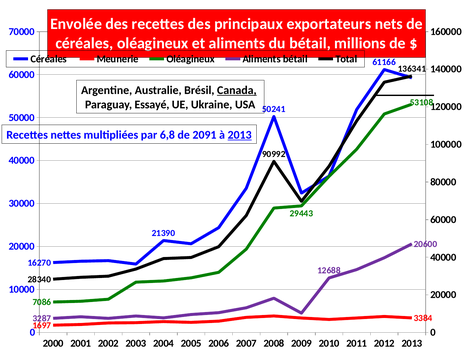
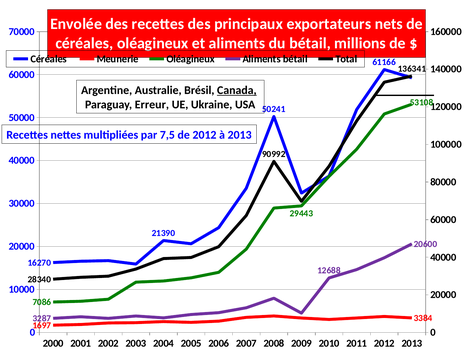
Essayé: Essayé -> Erreur (152, 104)
6,8: 6,8 -> 7,5 (167, 135)
de 2091: 2091 -> 2012 (205, 135)
2013 underline: present -> none (240, 135)
